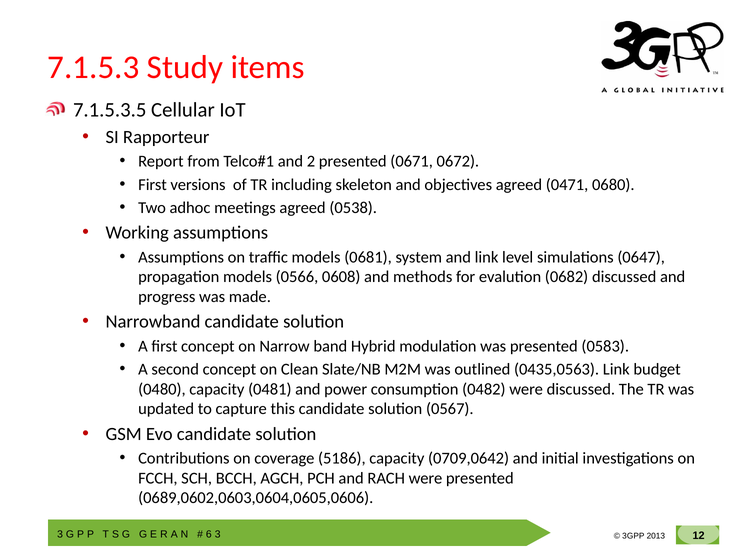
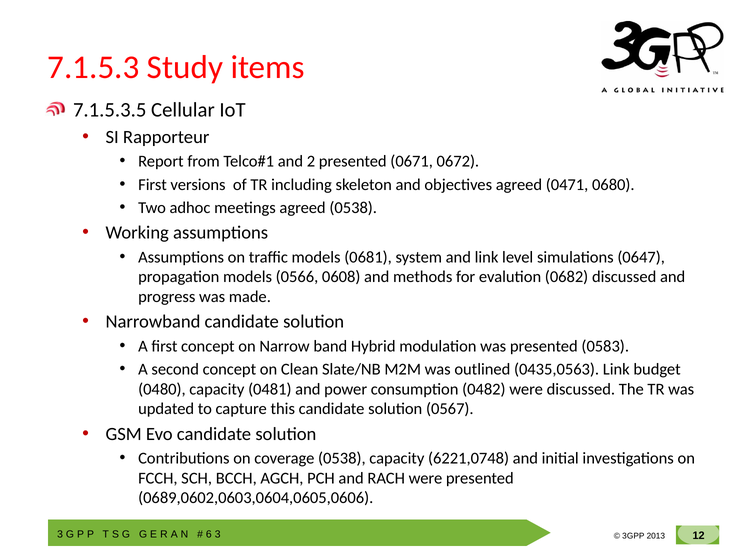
coverage 5186: 5186 -> 0538 (342, 458)
0709,0642: 0709,0642 -> 6221,0748 (469, 458)
